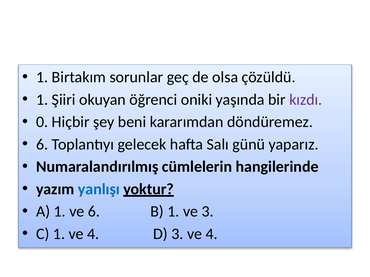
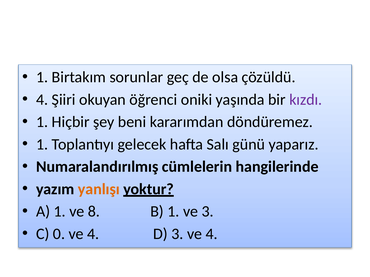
1: 1 -> 4 (42, 100)
0: 0 -> 1 (42, 122)
6: 6 -> 1 (42, 145)
yanlışı colour: blue -> orange (99, 189)
ve 6: 6 -> 8 (94, 212)
C 1: 1 -> 0 (59, 234)
